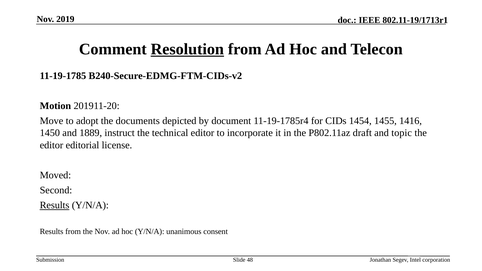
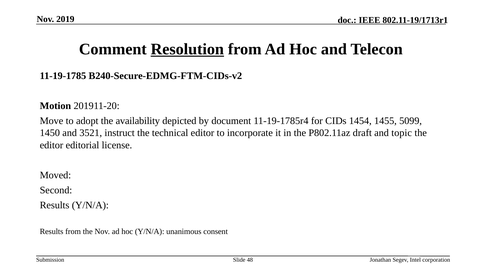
documents: documents -> availability (138, 121)
1416: 1416 -> 5099 (411, 121)
1889: 1889 -> 3521 (91, 133)
Results underline: present -> none (55, 205)
